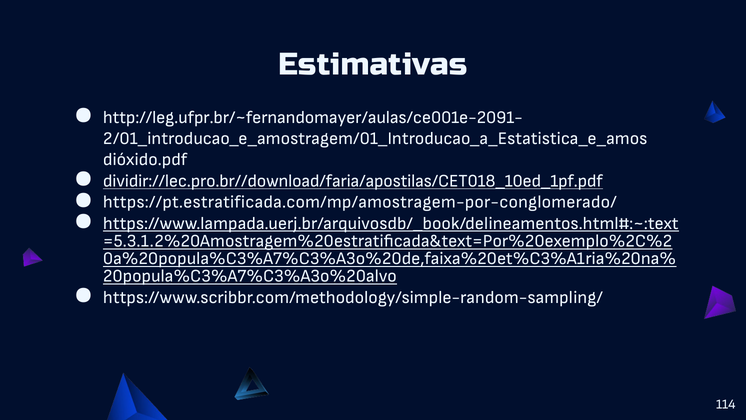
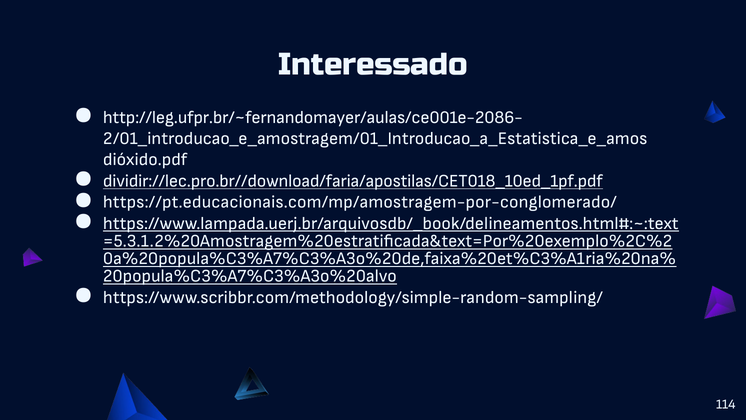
Estimativas: Estimativas -> Interessado (373, 65)
http://leg.ufpr.br/~fernandomayer/aulas/ce001e-2091-: http://leg.ufpr.br/~fernandomayer/aulas/ce001e-2091- -> http://leg.ufpr.br/~fernandomayer/aulas/ce001e-2086- (313, 117)
https://pt.estratificada.com/mp/amostragem-por-conglomerado/: https://pt.estratificada.com/mp/amostragem-por-conglomerado/ -> https://pt.educacionais.com/mp/amostragem-por-conglomerado/ (360, 202)
